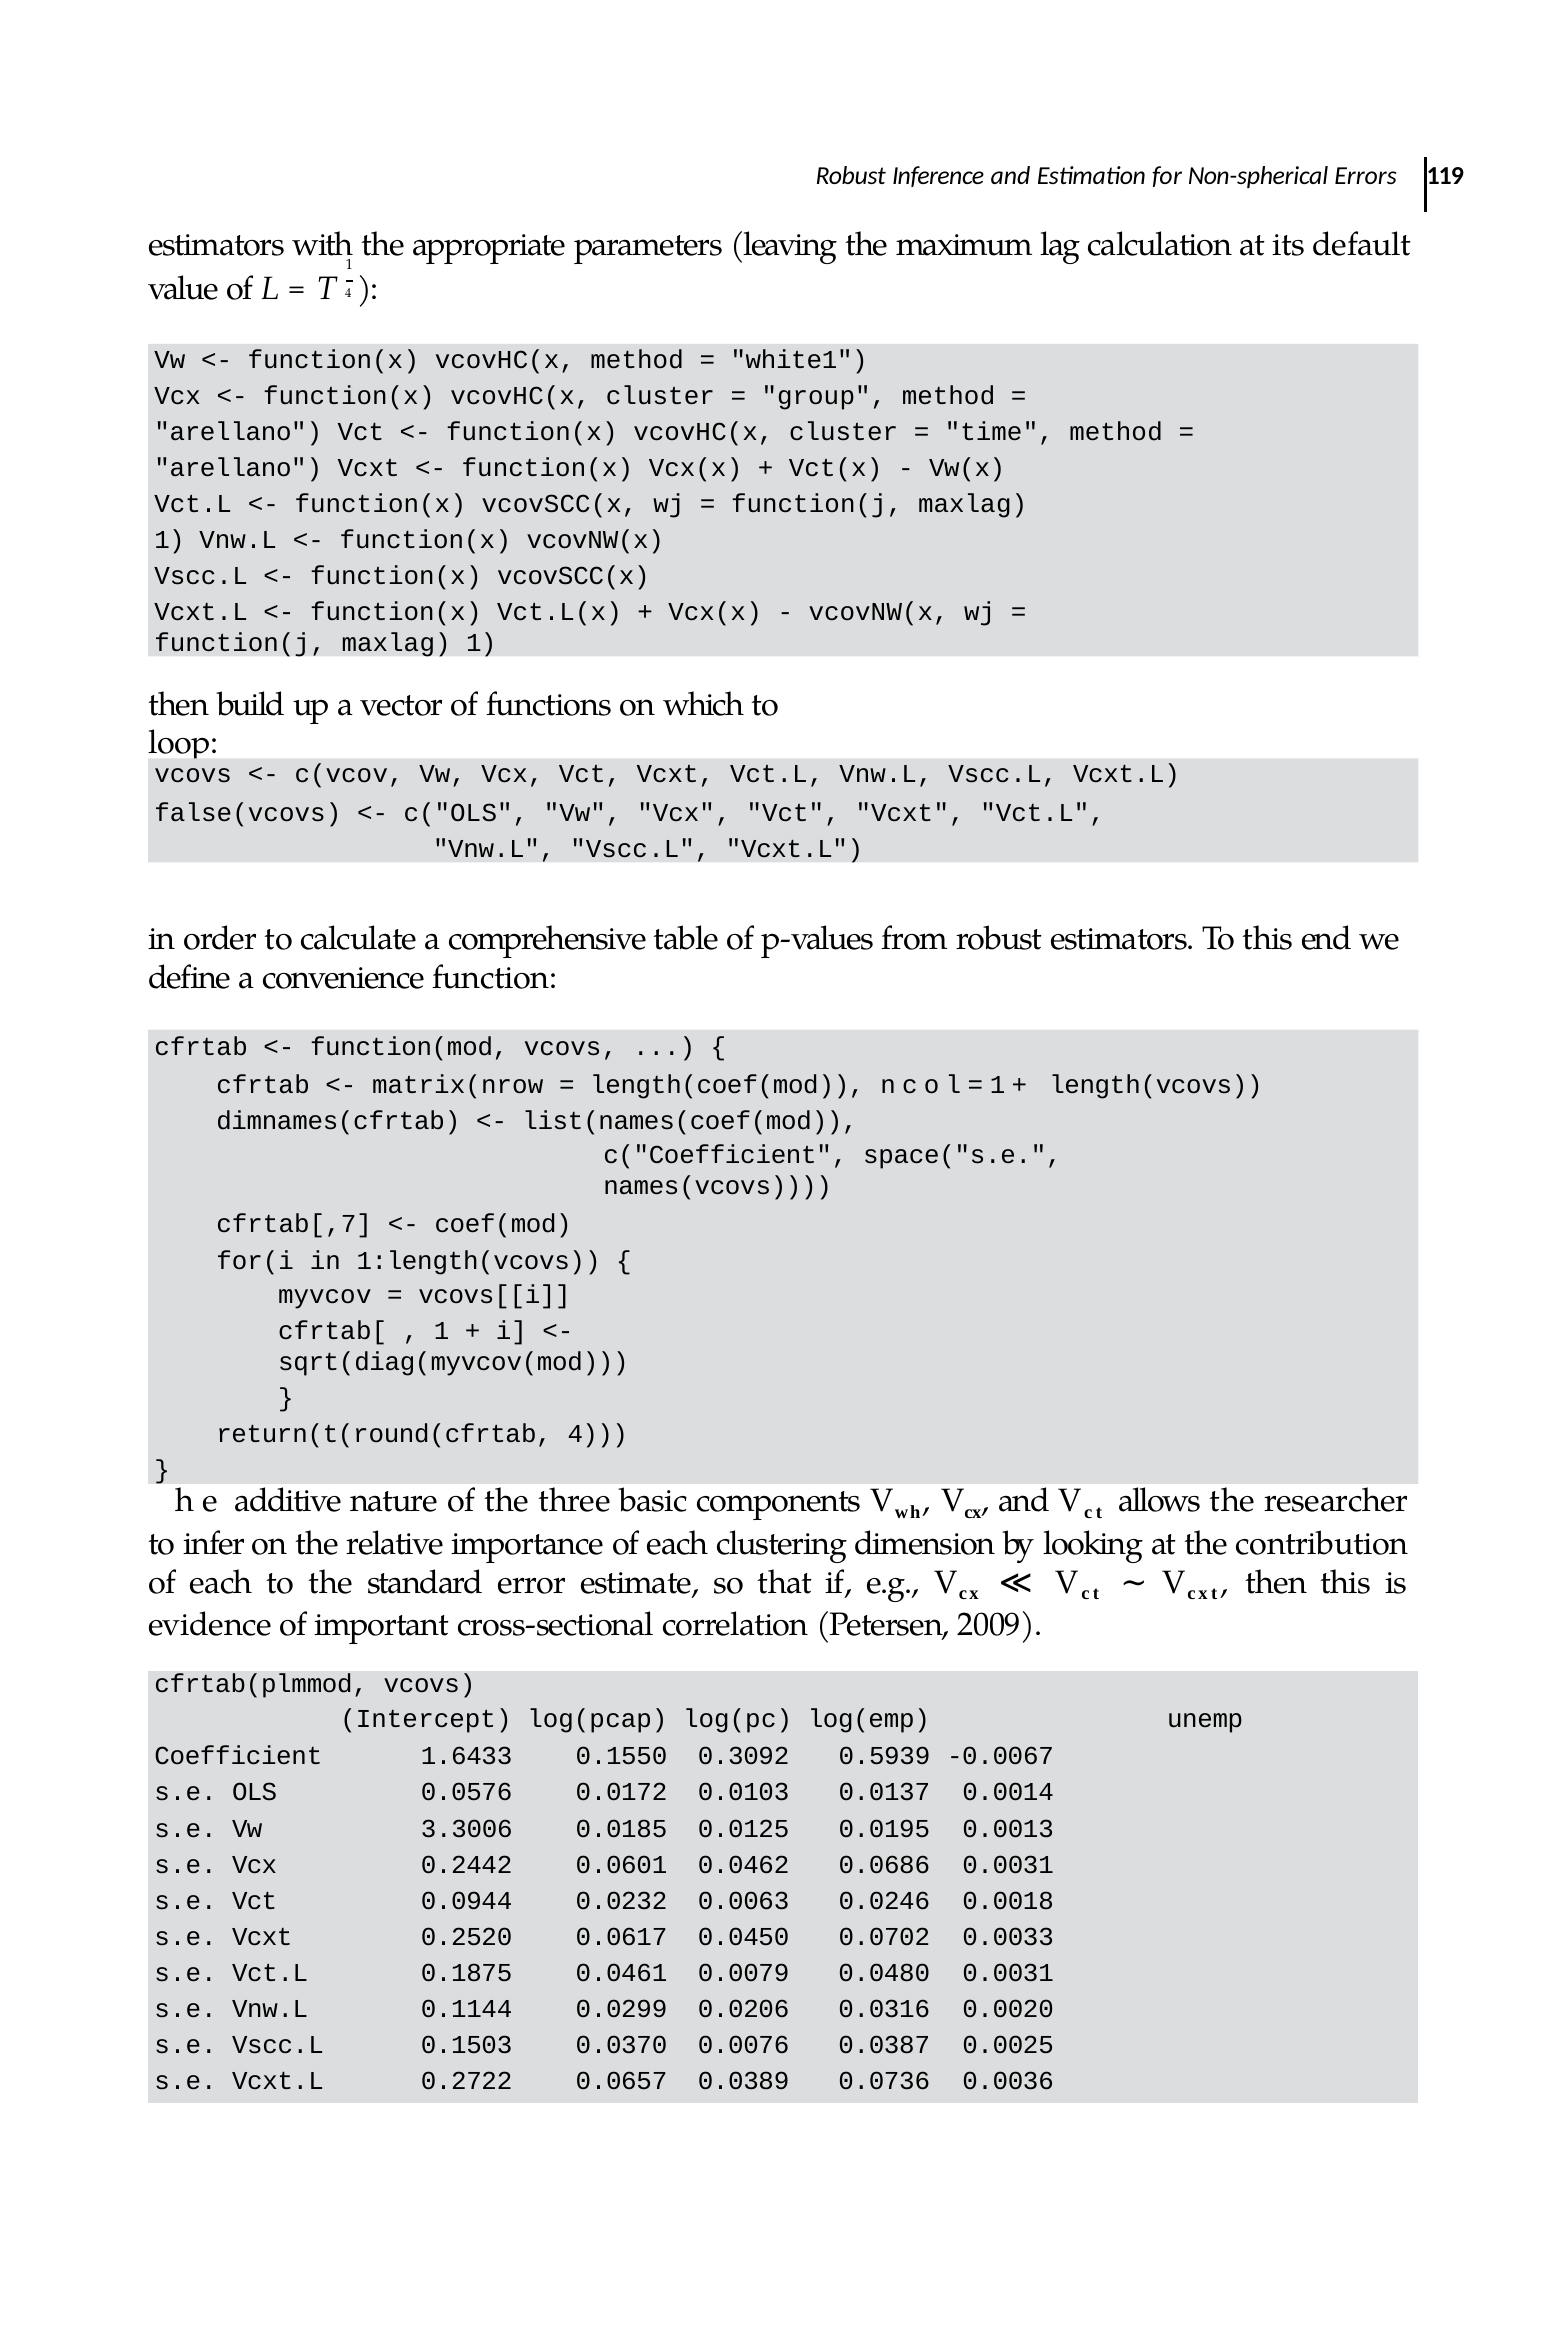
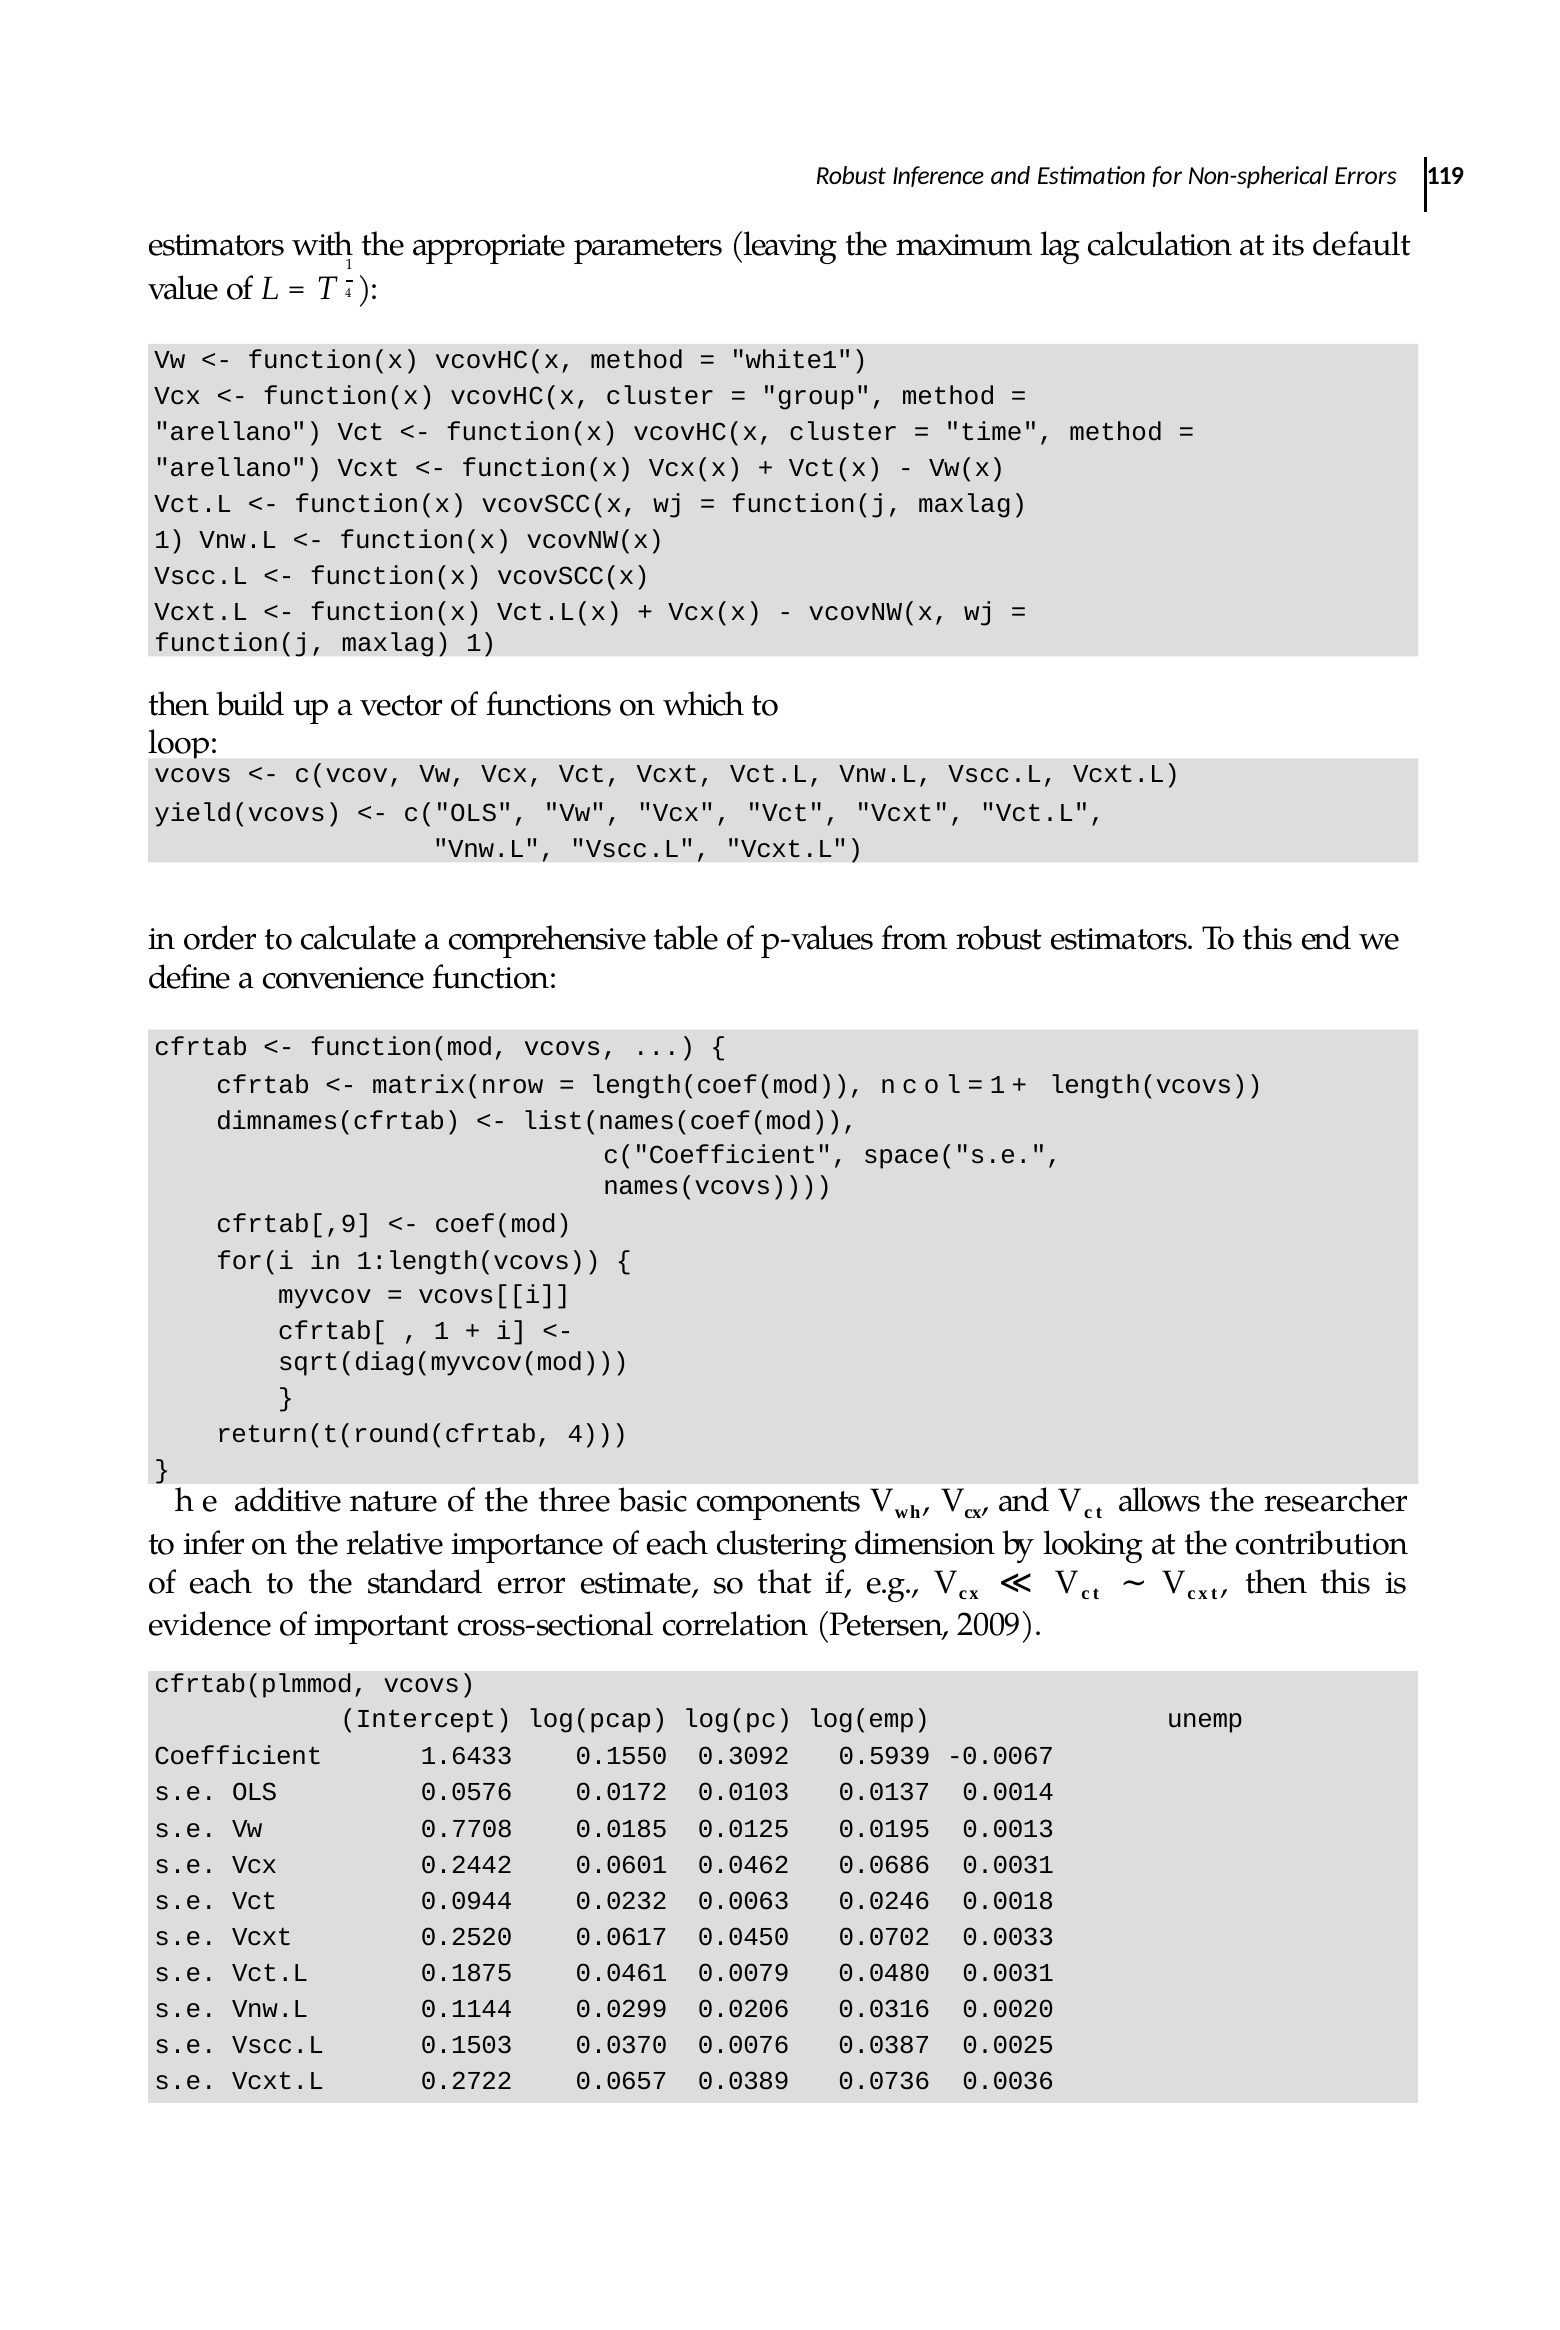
false(vcovs: false(vcovs -> yield(vcovs (248, 813)
cfrtab[,7: cfrtab[,7 -> cfrtab[,9 (294, 1224)
3.3006: 3.3006 -> 0.7708 (467, 1829)
